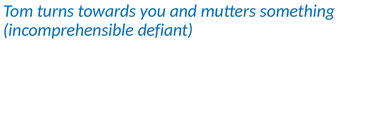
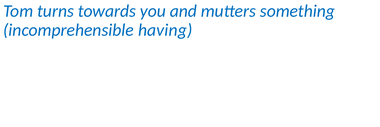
defiant: defiant -> having (165, 30)
